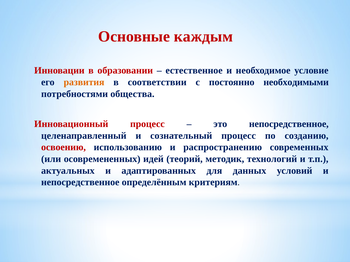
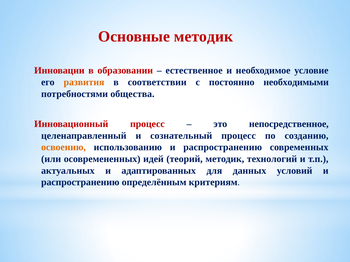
Основные каждым: каждым -> методик (203, 36)
освоению colour: red -> orange (63, 148)
непосредственное: непосредственное -> распространению (80, 183)
